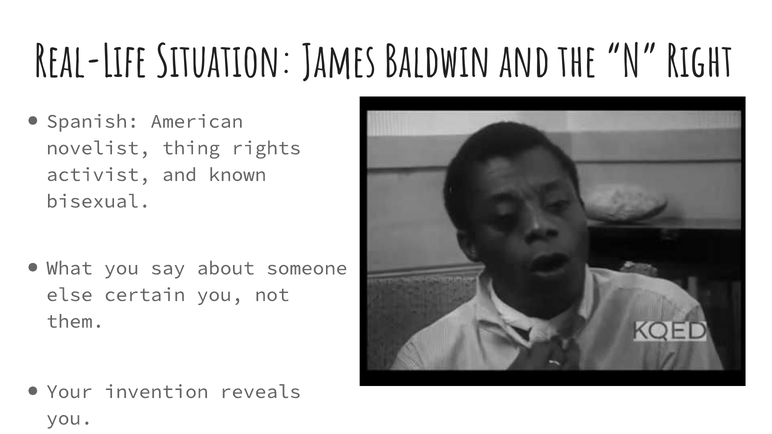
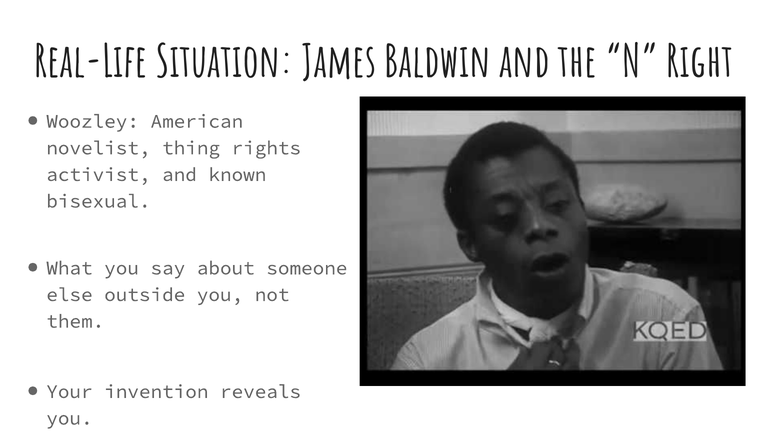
Spanish: Spanish -> Woozley (93, 121)
certain: certain -> outside (145, 295)
